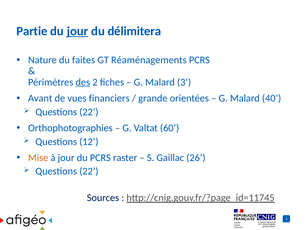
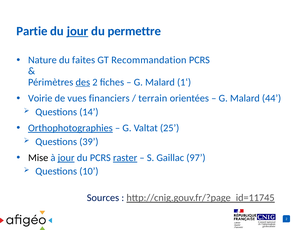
délimitera: délimitera -> permettre (134, 31)
Réaménagements: Réaménagements -> Recommandation (149, 60)
3‘: 3‘ -> 1‘ (184, 82)
Avant: Avant -> Voirie (40, 98)
grande: grande -> terrain (153, 98)
40: 40 -> 44 (272, 98)
22: 22 -> 14 (89, 112)
Orthophotographies underline: none -> present (70, 128)
60: 60 -> 25 (170, 128)
12: 12 -> 39 (89, 142)
Mise colour: orange -> black (38, 158)
jour underline: none -> present (66, 158)
raster underline: none -> present (125, 158)
26: 26 -> 97 (196, 158)
22: 22 -> 10 (89, 172)
